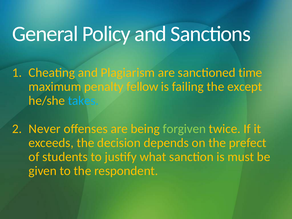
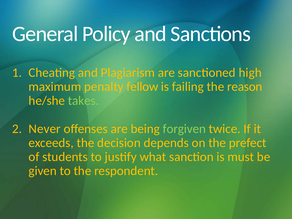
time: time -> high (250, 73)
except: except -> reason (245, 87)
takes colour: light blue -> light green (83, 101)
